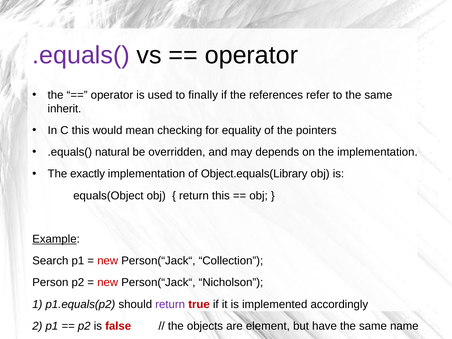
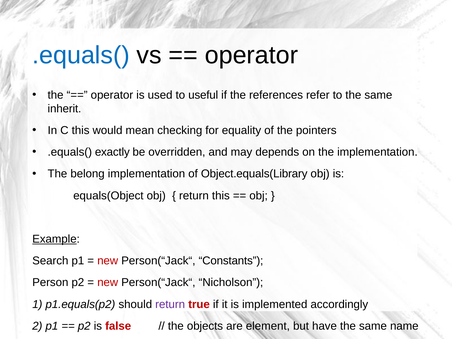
.equals( colour: purple -> blue (81, 55)
finally: finally -> useful (203, 95)
natural: natural -> exactly (112, 152)
exactly: exactly -> belong (88, 174)
Collection: Collection -> Constants (231, 261)
